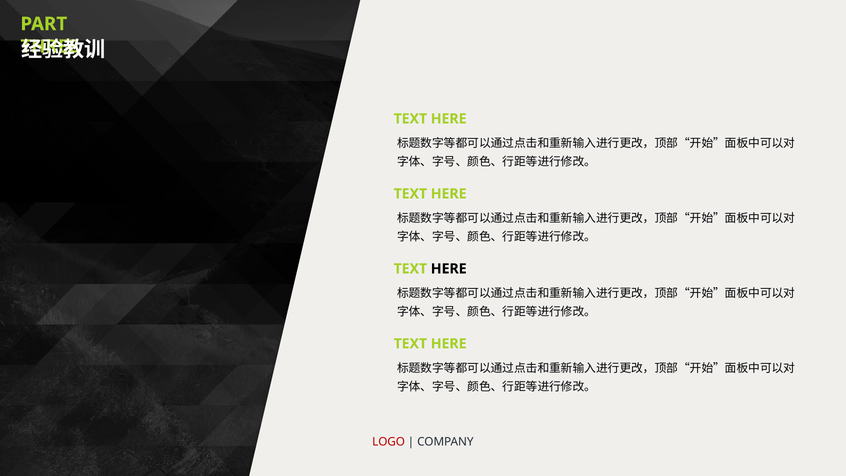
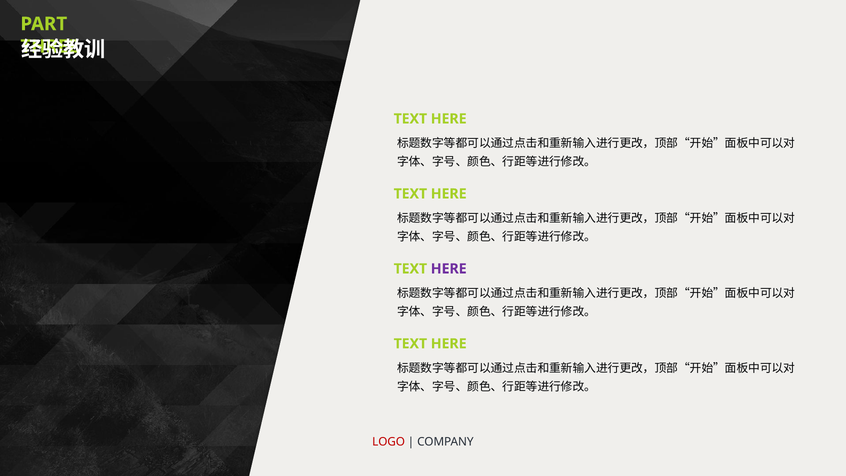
HERE colour: black -> purple (449, 269)
